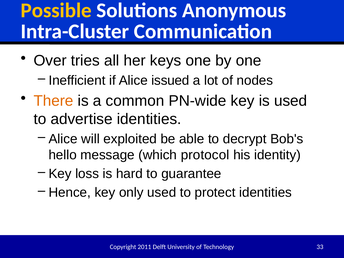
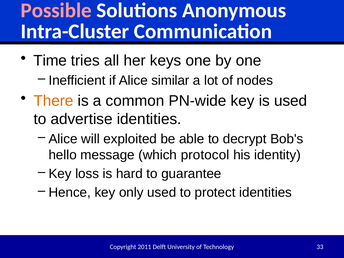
Possible colour: yellow -> pink (56, 10)
Over: Over -> Time (50, 61)
issued: issued -> similar (170, 80)
